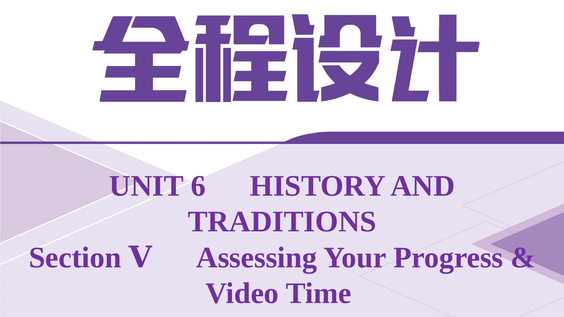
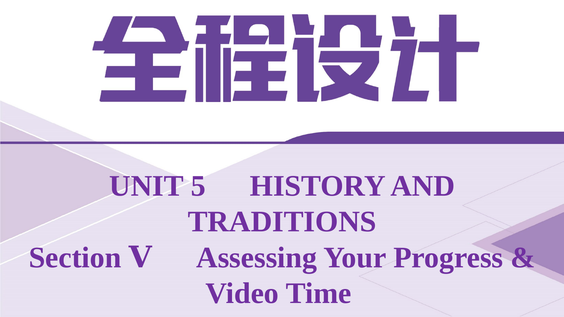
6: 6 -> 5 (198, 186)
